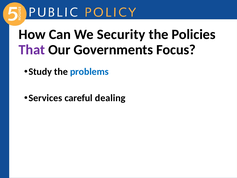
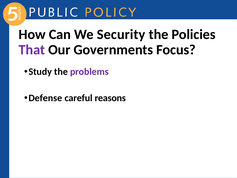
problems colour: blue -> purple (89, 72)
Services: Services -> Defense (45, 98)
dealing: dealing -> reasons (110, 98)
